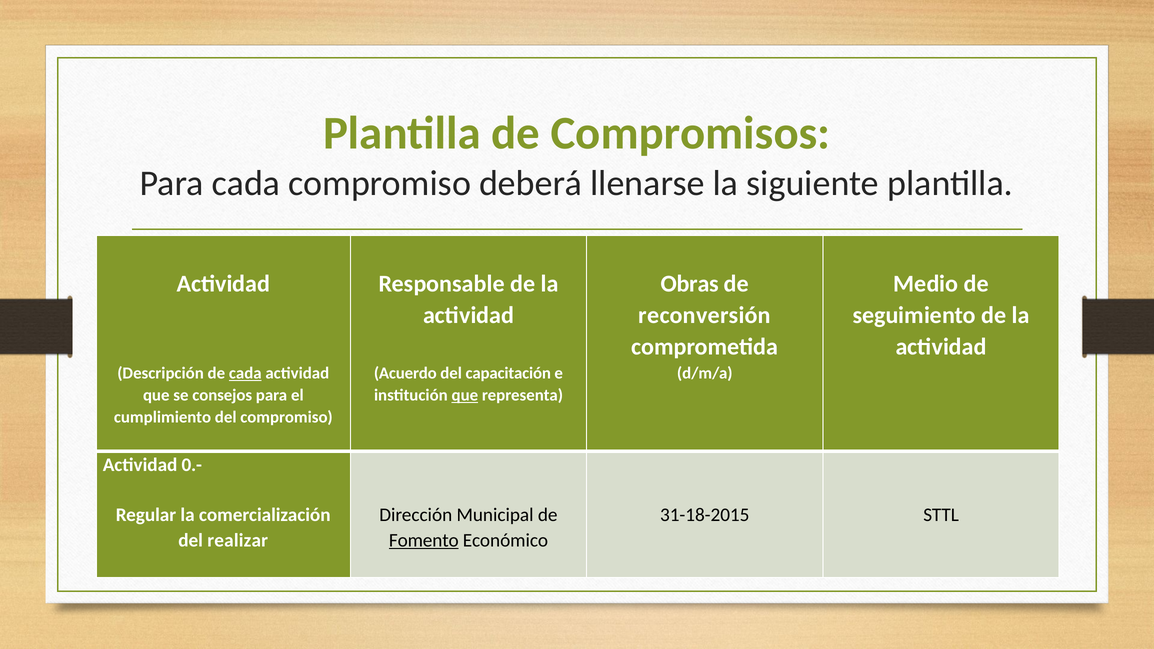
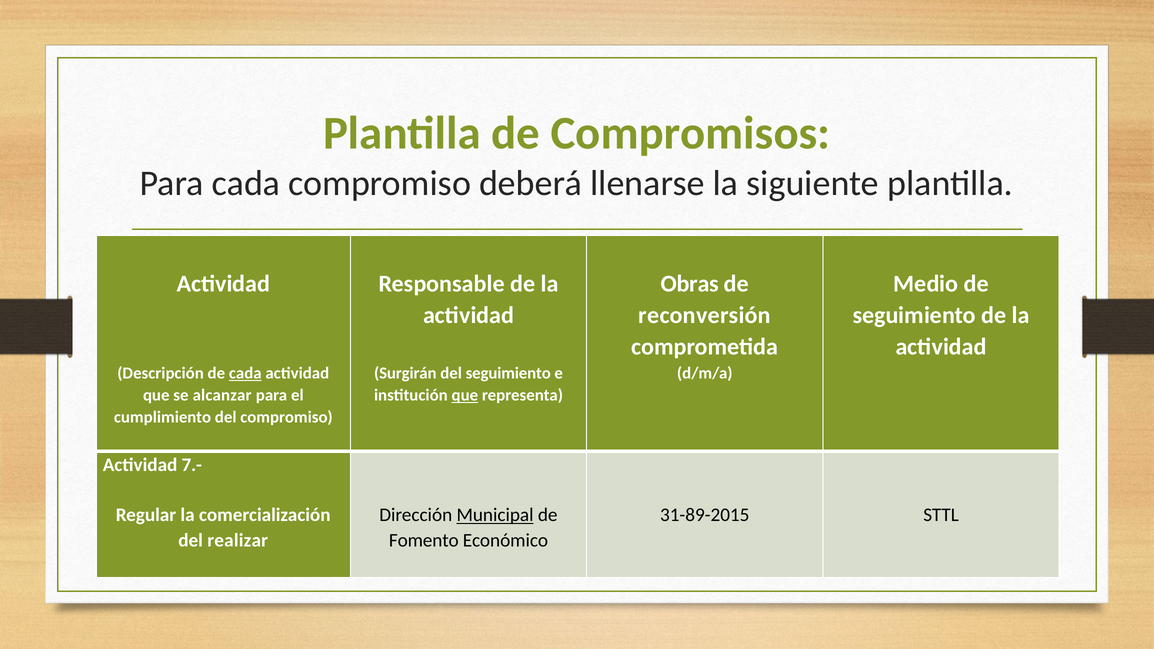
Acuerdo: Acuerdo -> Surgirán (405, 373)
del capacitación: capacitación -> seguimiento (508, 373)
consejos: consejos -> alcanzar (222, 395)
0.-: 0.- -> 7.- (192, 465)
Municipal underline: none -> present (495, 515)
31-18-2015: 31-18-2015 -> 31-89-2015 (705, 515)
Fomento underline: present -> none (424, 540)
